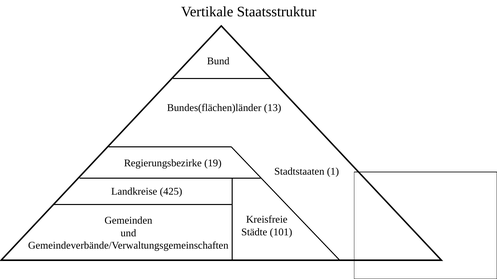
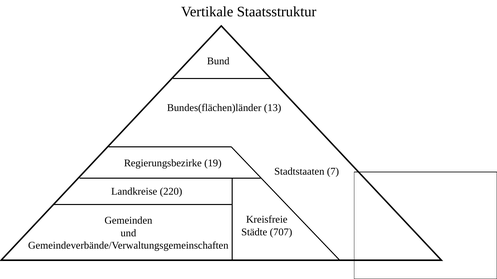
1: 1 -> 7 (333, 172)
425: 425 -> 220 (171, 192)
101: 101 -> 707 (281, 232)
